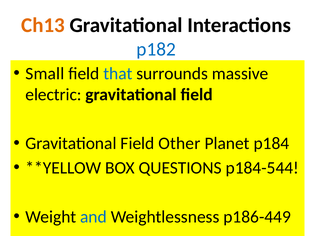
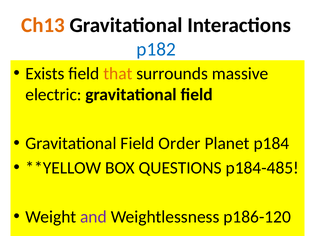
Small: Small -> Exists (45, 74)
that colour: blue -> orange (118, 74)
Other: Other -> Order (179, 144)
p184-544: p184-544 -> p184-485 (262, 168)
and colour: blue -> purple (93, 217)
p186-449: p186-449 -> p186-120 (257, 217)
